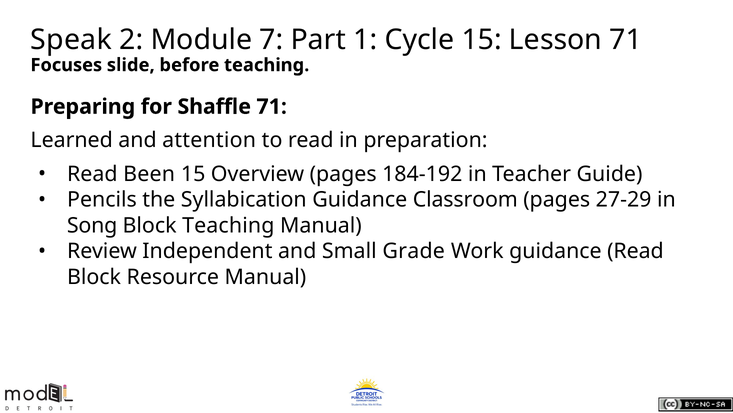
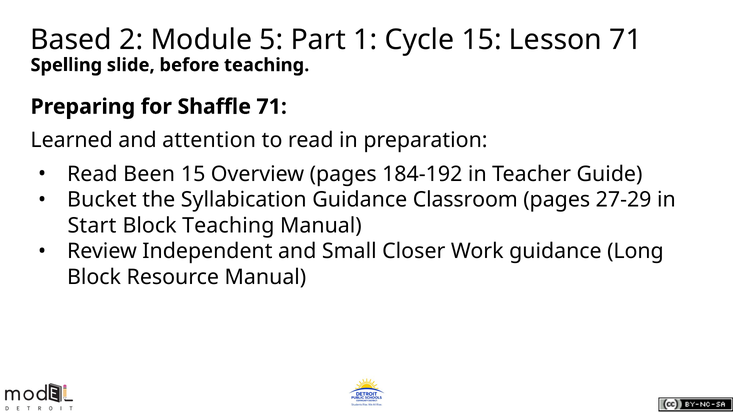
Speak: Speak -> Based (71, 40)
7: 7 -> 5 (271, 40)
Focuses: Focuses -> Spelling (66, 65)
Pencils: Pencils -> Bucket (102, 200)
Song: Song -> Start (92, 225)
Grade: Grade -> Closer (414, 251)
guidance Read: Read -> Long (635, 251)
